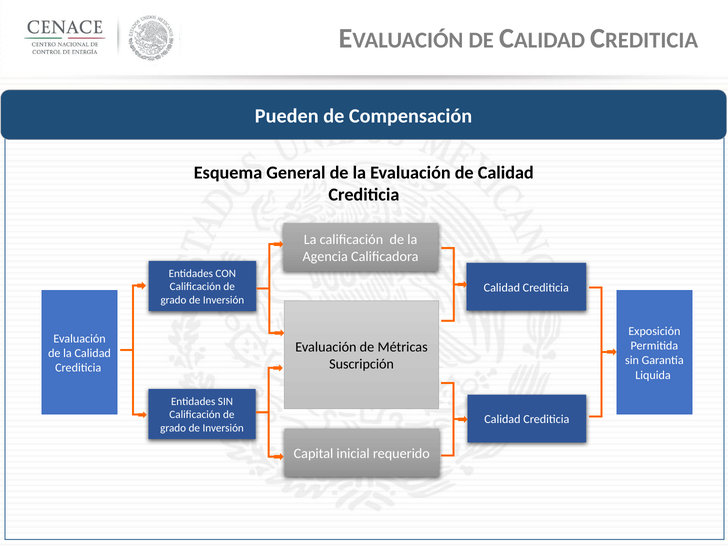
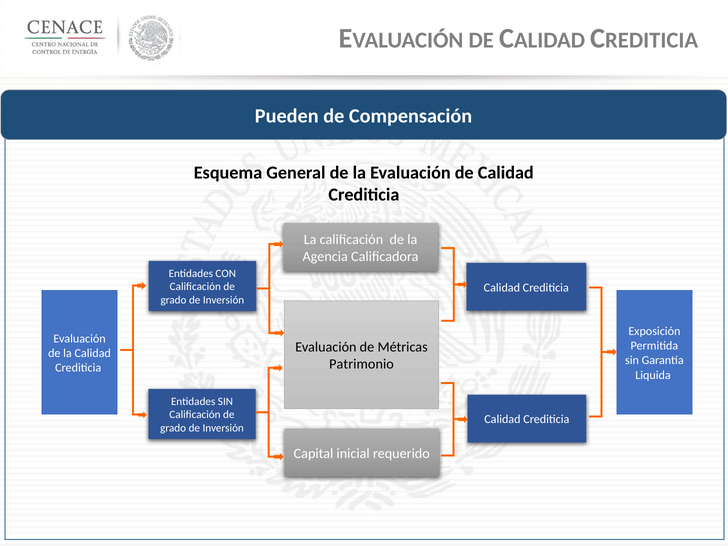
Suscripción: Suscripción -> Patrimonio (362, 364)
